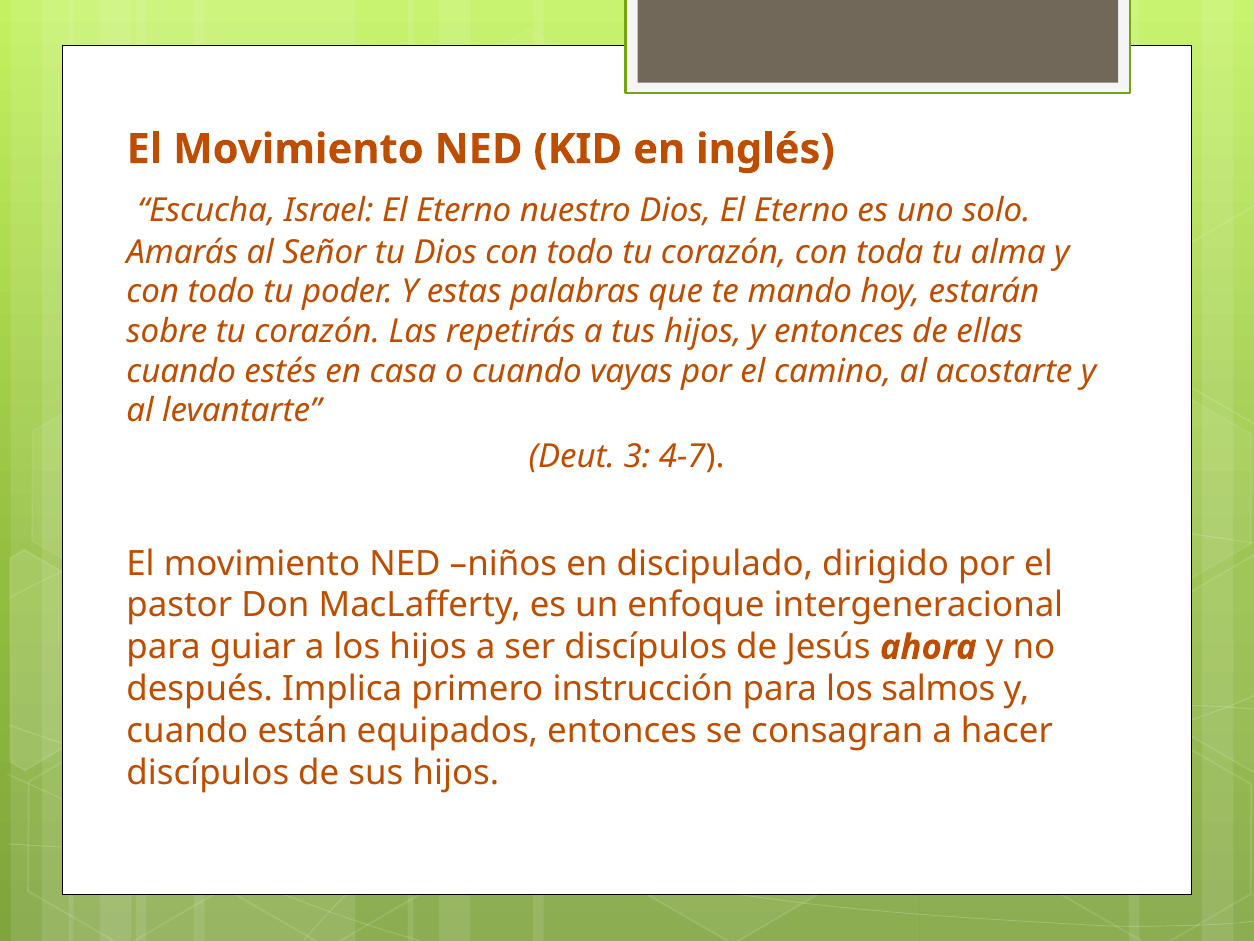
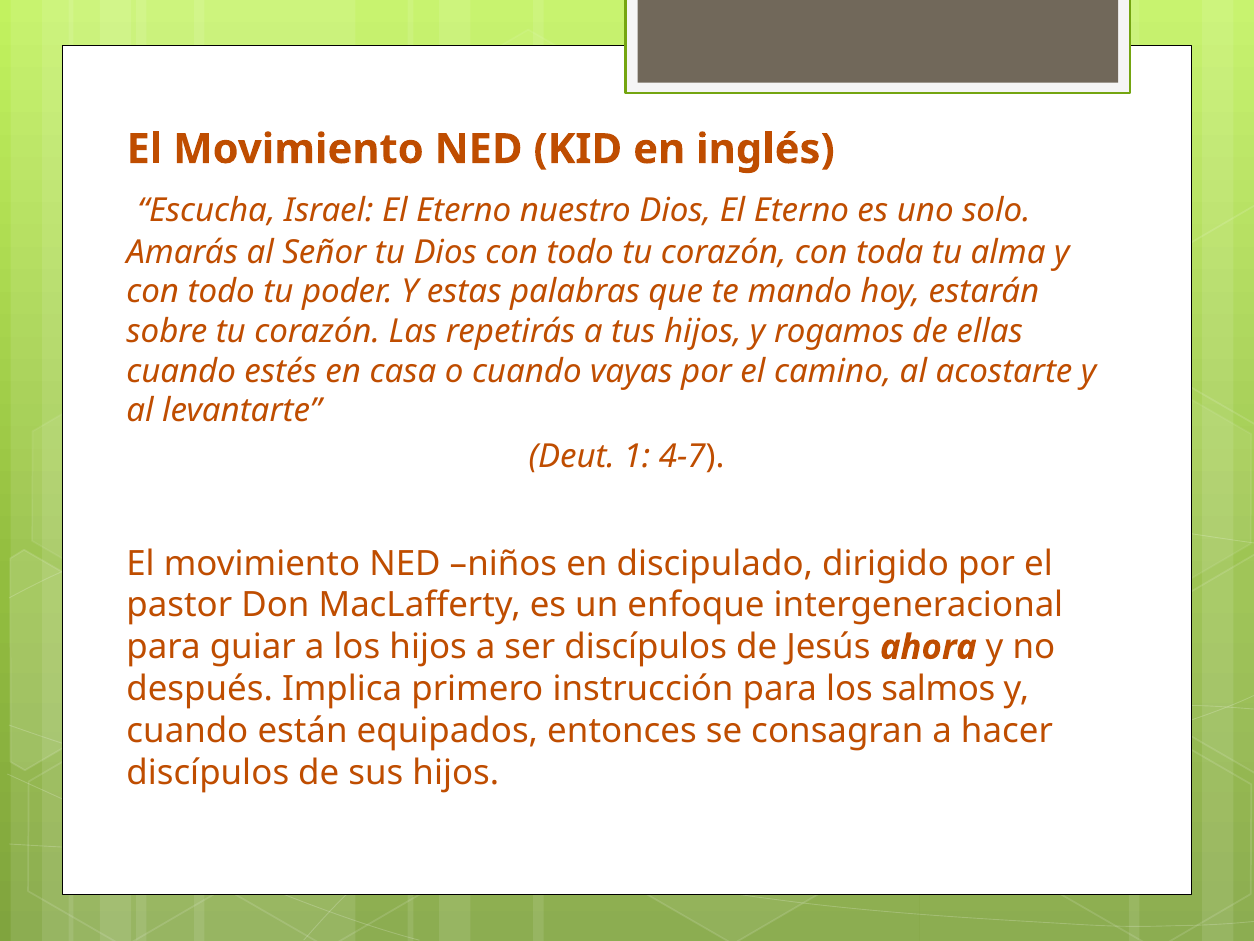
y entonces: entonces -> rogamos (839, 331)
3: 3 -> 1 (637, 457)
